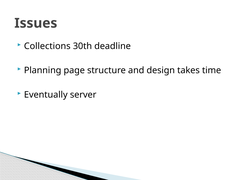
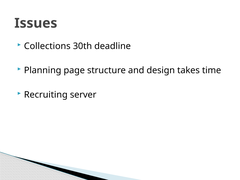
Eventually: Eventually -> Recruiting (46, 95)
